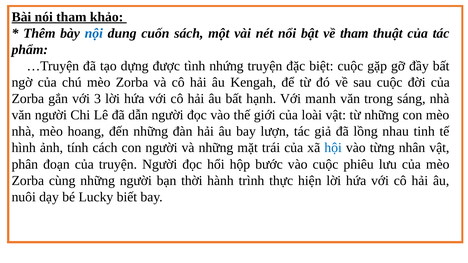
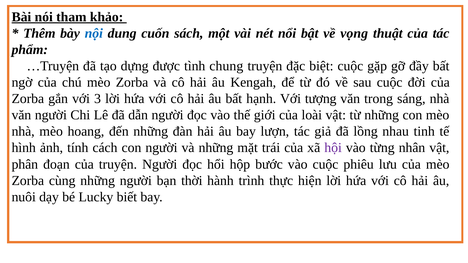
về tham: tham -> vọng (354, 33)
nhứng: nhứng -> chung (226, 66)
manh: manh -> tượng (321, 99)
hội colour: blue -> purple (333, 148)
